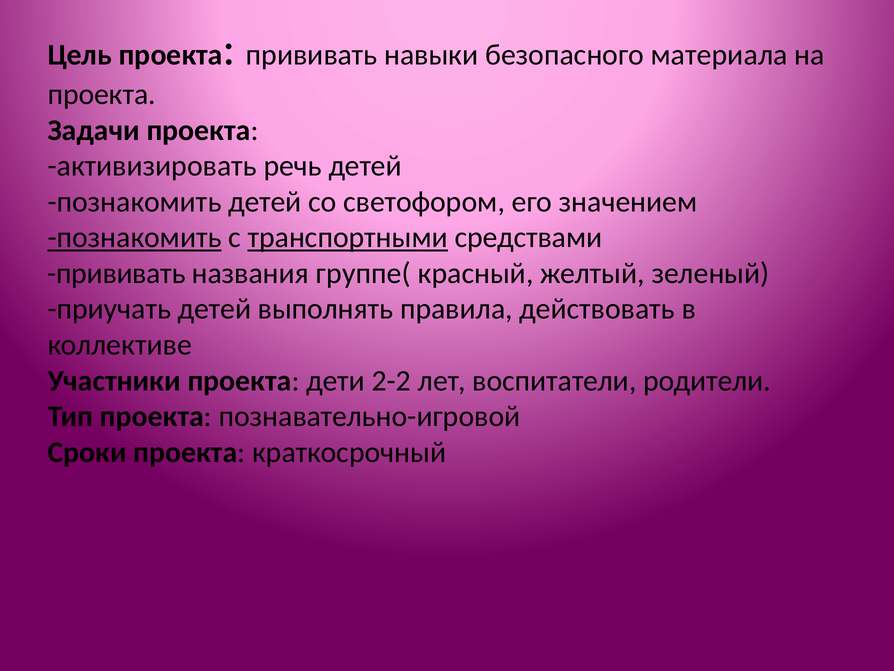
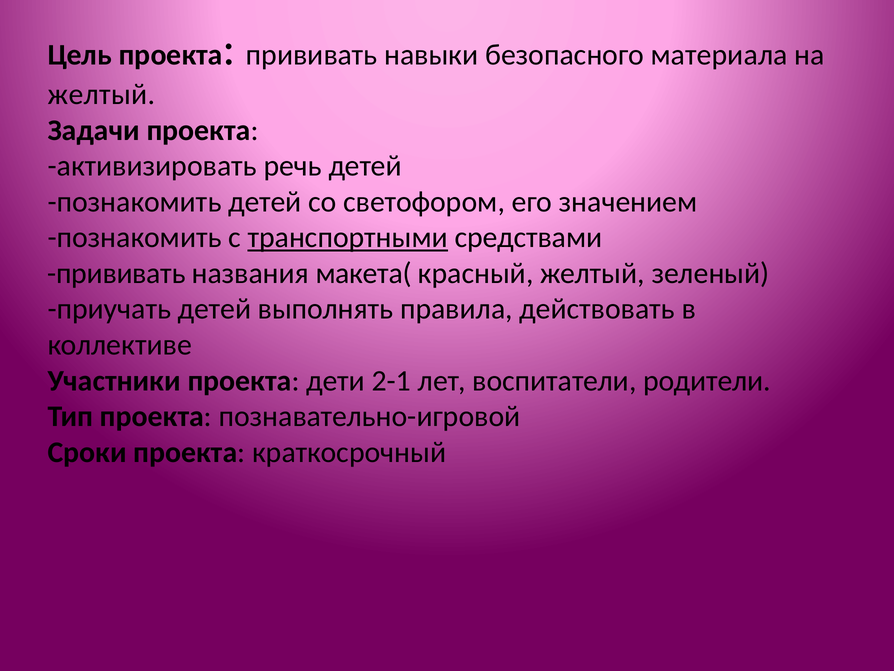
проекта: проекта -> желтый (102, 94)
познакомить underline: present -> none (135, 237)
группе(: группе( -> макета( (364, 273)
2-2: 2-2 -> 2-1 (391, 380)
